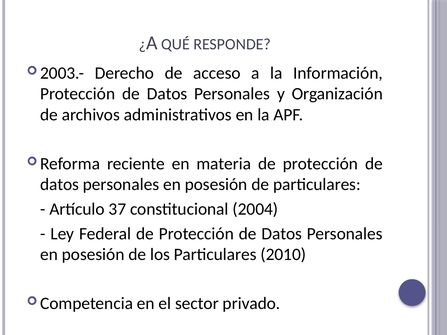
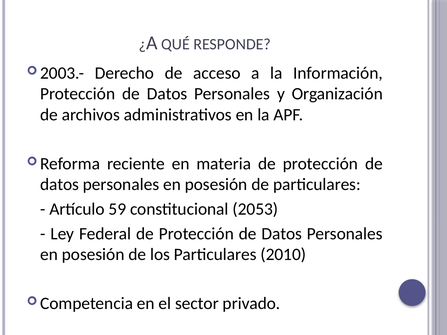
37: 37 -> 59 (117, 209)
2004: 2004 -> 2053 (255, 209)
